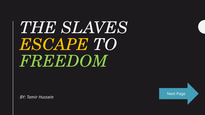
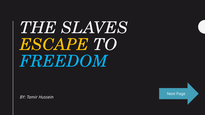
FREEDOM colour: light green -> light blue (64, 62)
